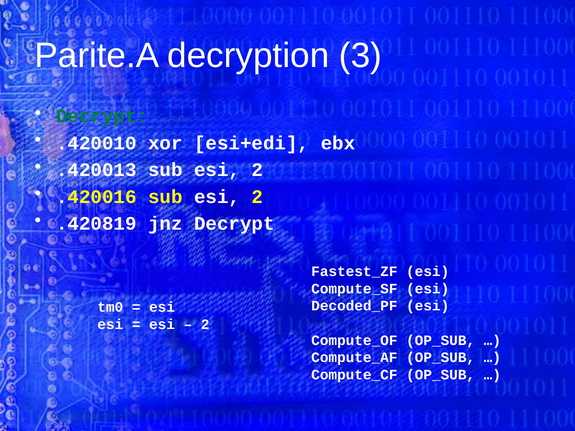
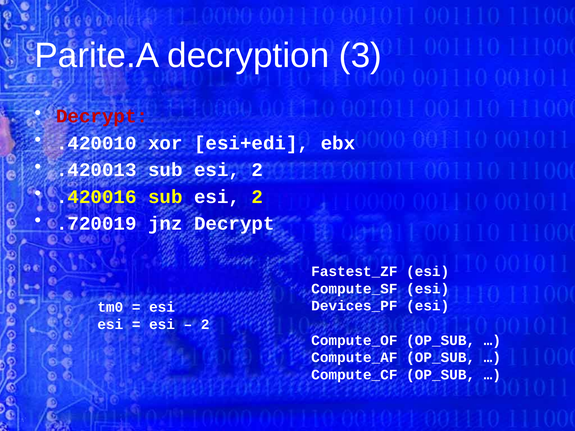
Decrypt colour: green -> red (102, 116)
.420819: .420819 -> .720019 (96, 224)
Decoded_PF: Decoded_PF -> Devices_PF (354, 306)
